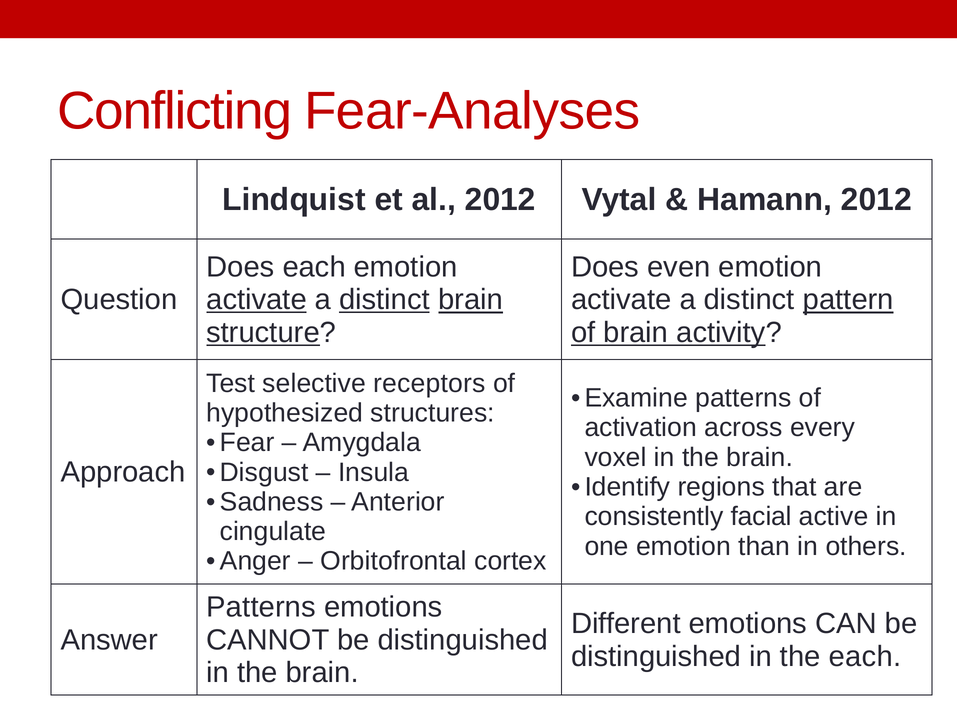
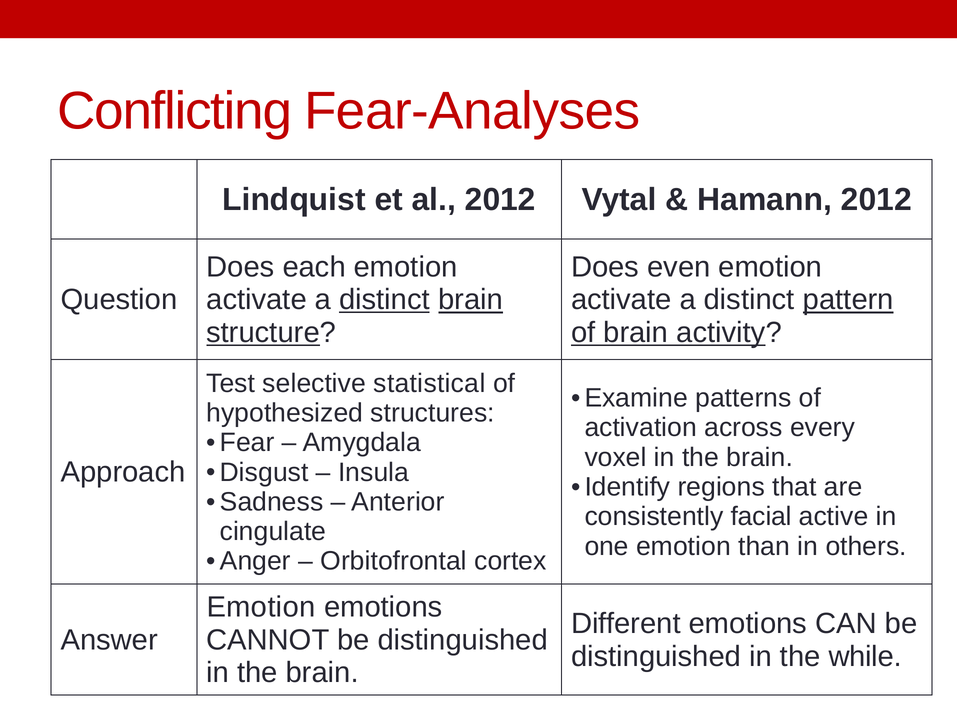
activate underline: present -> none (257, 300)
receptors: receptors -> statistical (429, 383)
Patterns: Patterns -> Emotion (261, 607)
the each: each -> while (865, 656)
